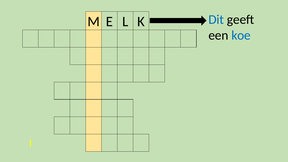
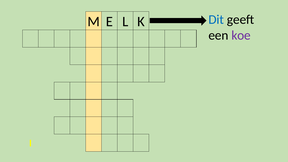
koe colour: blue -> purple (241, 35)
